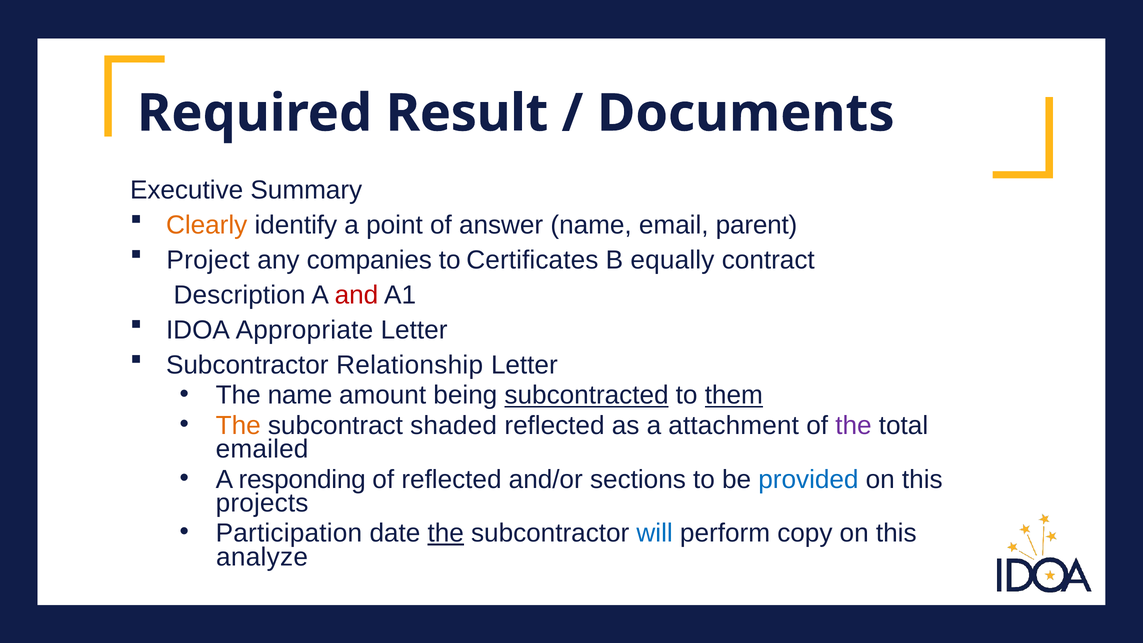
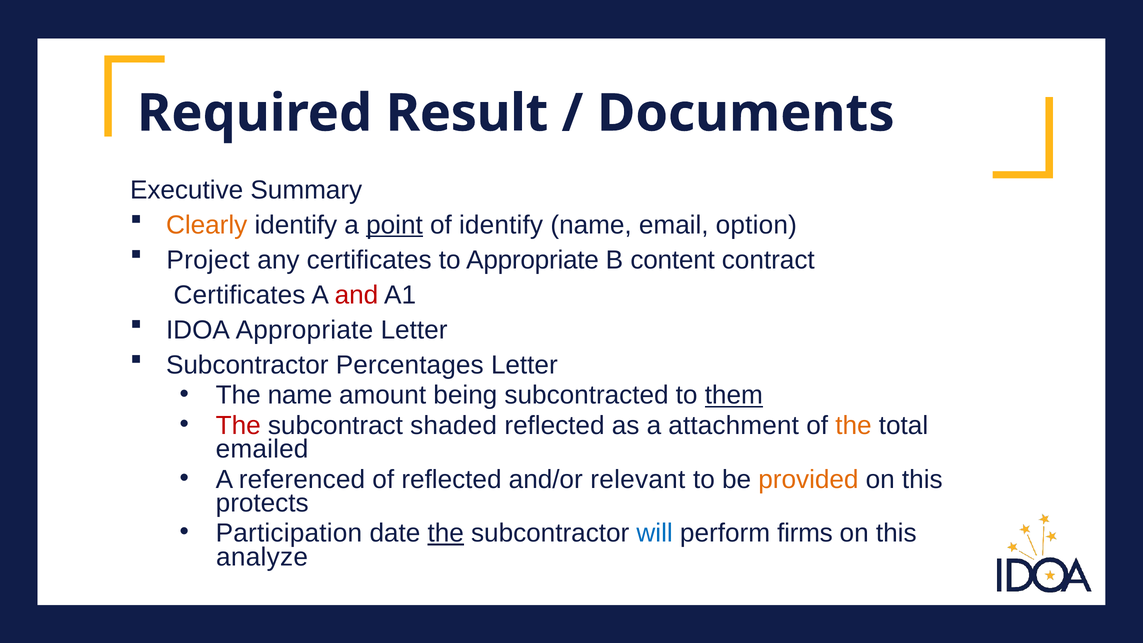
point underline: none -> present (394, 225)
of answer: answer -> identify (501, 225)
parent: parent -> option (756, 225)
any companies: companies -> certificates (369, 260)
to Certificates: Certificates -> Appropriate (533, 260)
equally: equally -> content (673, 260)
Description: Description -> Certificates (240, 295)
Relationship: Relationship -> Percentages (410, 365)
subcontracted underline: present -> none (587, 395)
The colour: orange -> red (238, 425)
the colour: purple -> orange (853, 425)
responding: responding -> referenced (302, 479)
sections: sections -> relevant (638, 479)
provided colour: blue -> orange (808, 479)
projects: projects -> protects (262, 503)
copy: copy -> firms (805, 533)
